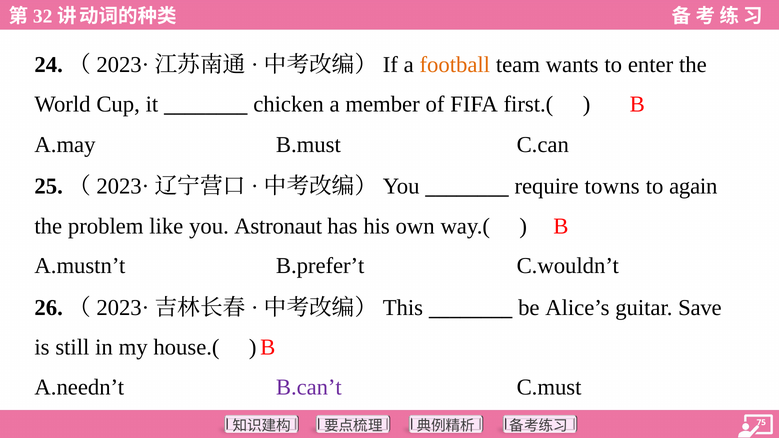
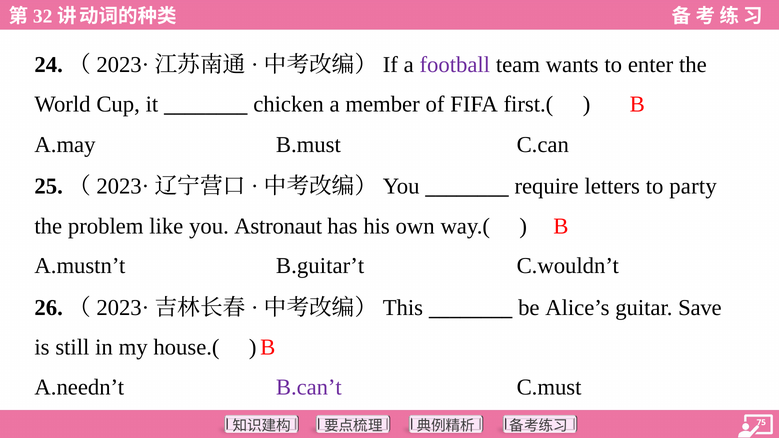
football colour: orange -> purple (455, 65)
towns: towns -> letters (612, 186)
again: again -> party (693, 186)
B.prefer’t: B.prefer’t -> B.guitar’t (320, 266)
